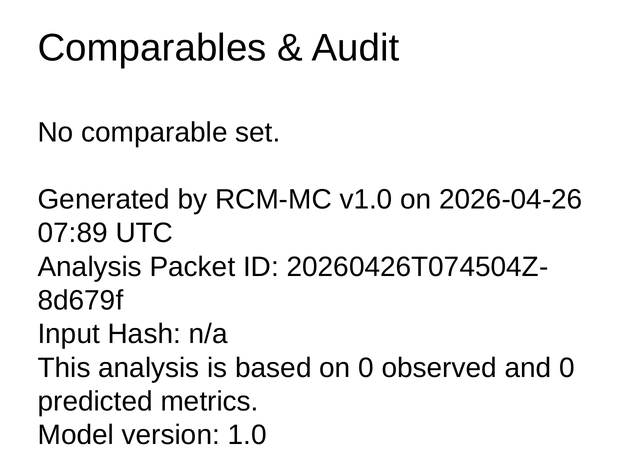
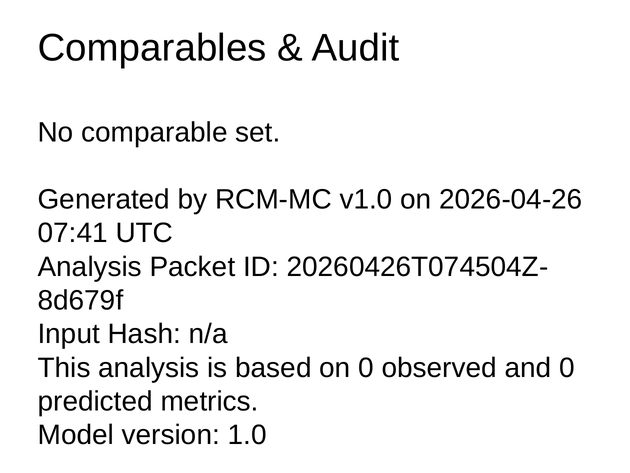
07:89: 07:89 -> 07:41 (73, 233)
